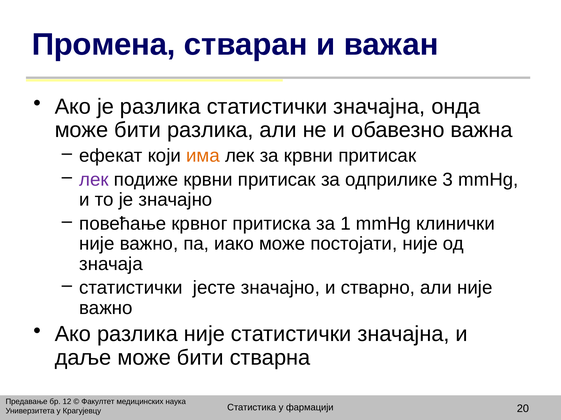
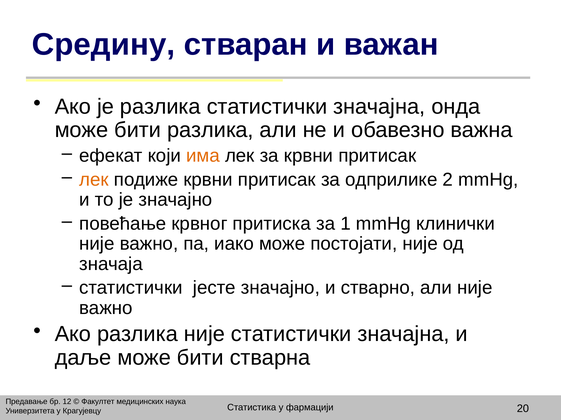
Промена: Промена -> Средину (103, 45)
лек colour: purple -> orange (94, 180)
3: 3 -> 2 (448, 180)
